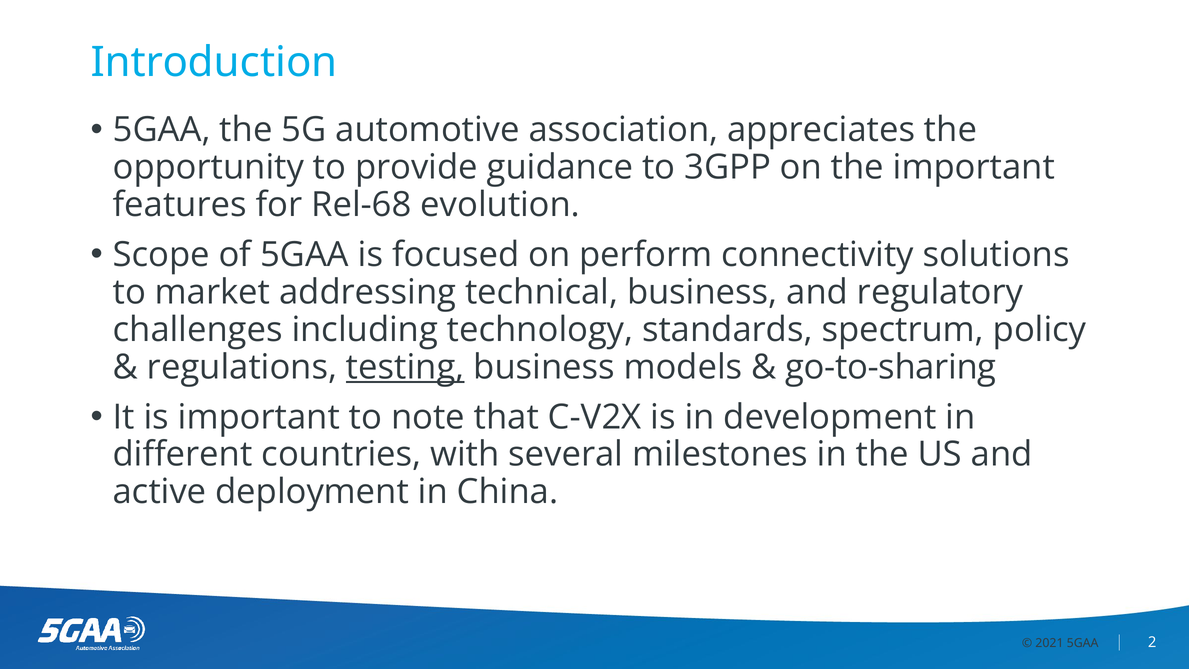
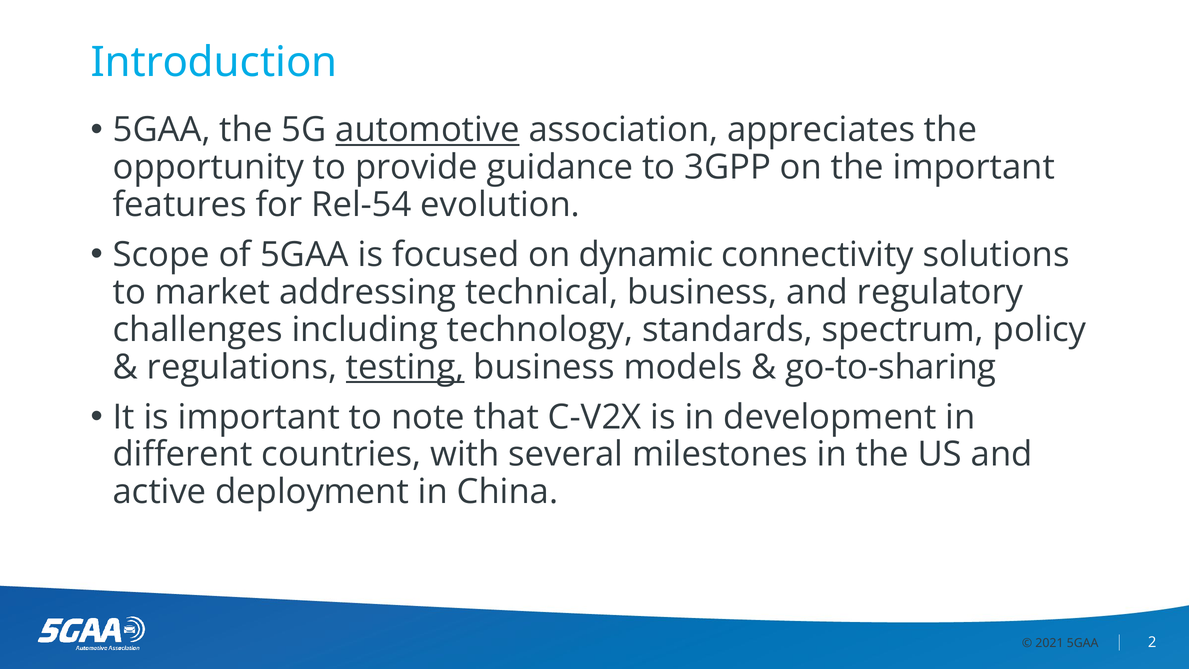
automotive underline: none -> present (427, 130)
Rel-68: Rel-68 -> Rel-54 (361, 205)
perform: perform -> dynamic (646, 255)
